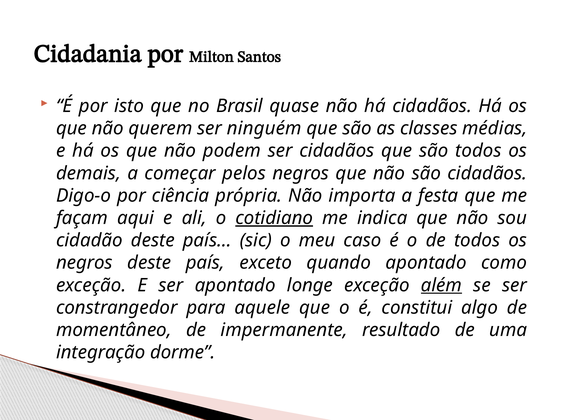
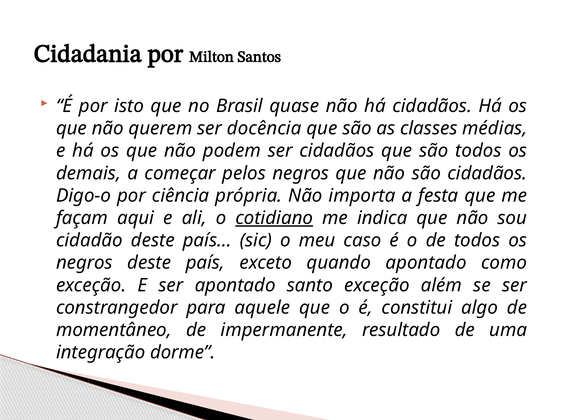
ninguém: ninguém -> docência (264, 129)
longe: longe -> santo (310, 286)
além underline: present -> none (441, 286)
